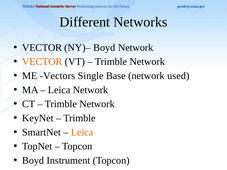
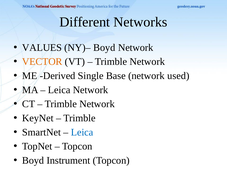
VECTOR: VECTOR -> VALUES (42, 48)
Vectors: Vectors -> Derived (58, 76)
Leica colour: orange -> blue (82, 132)
